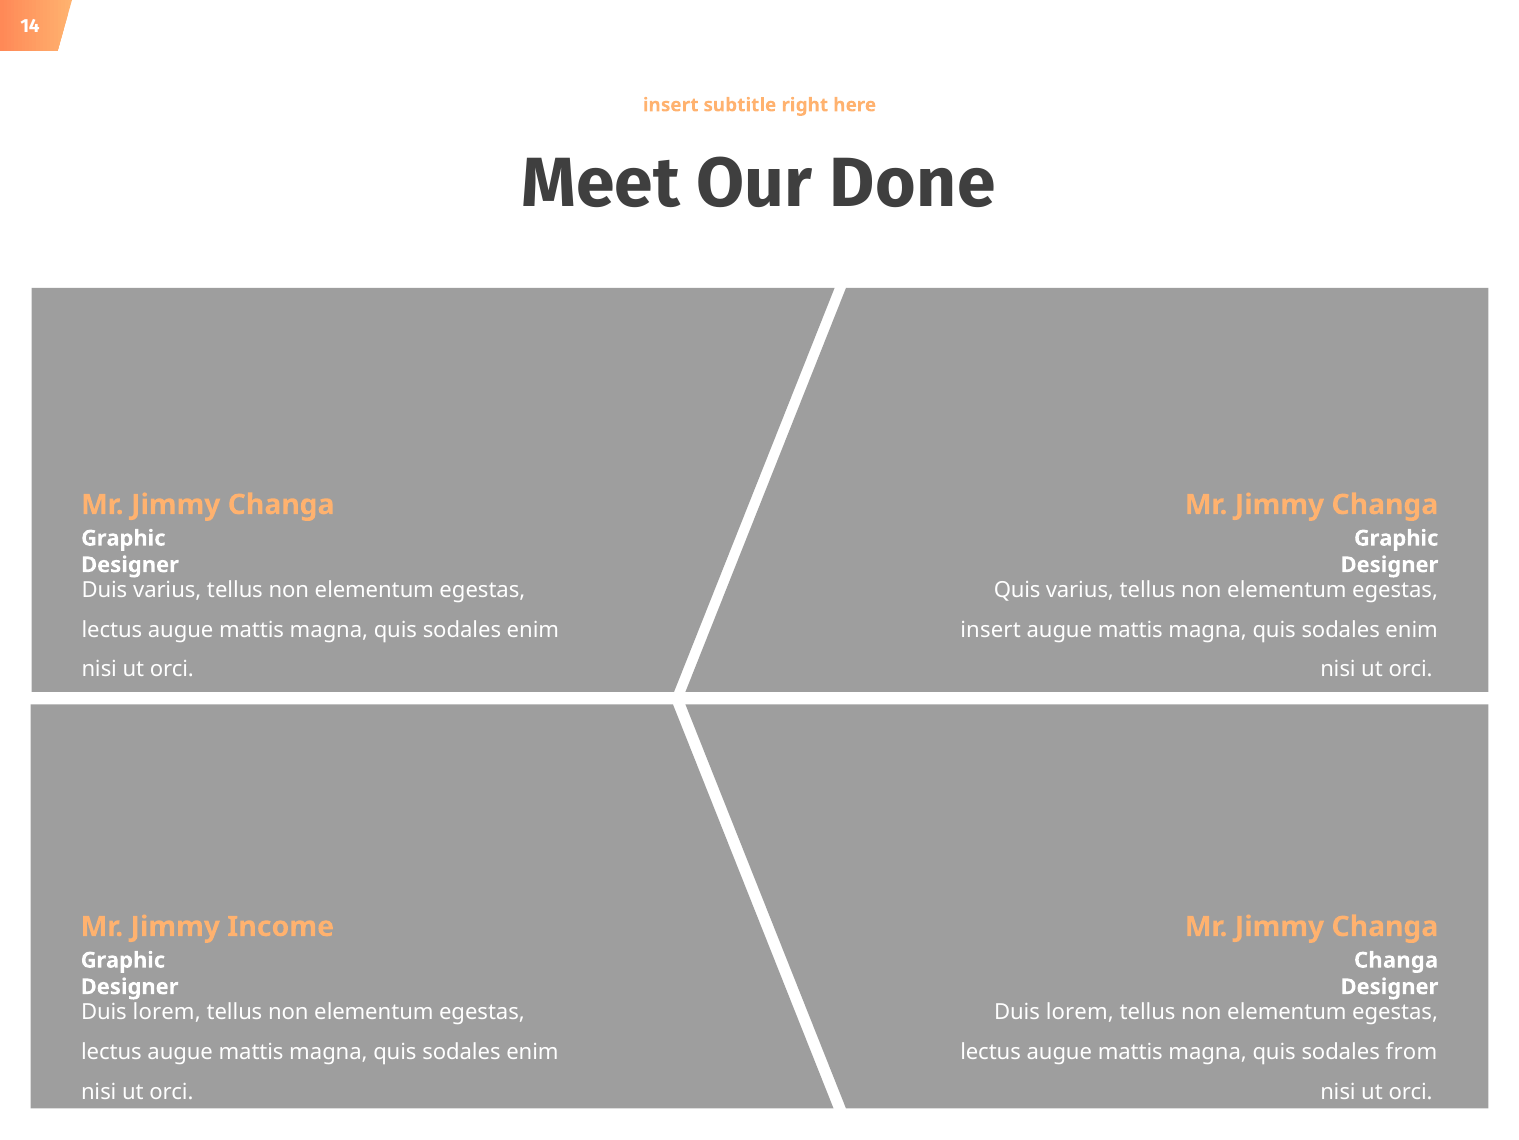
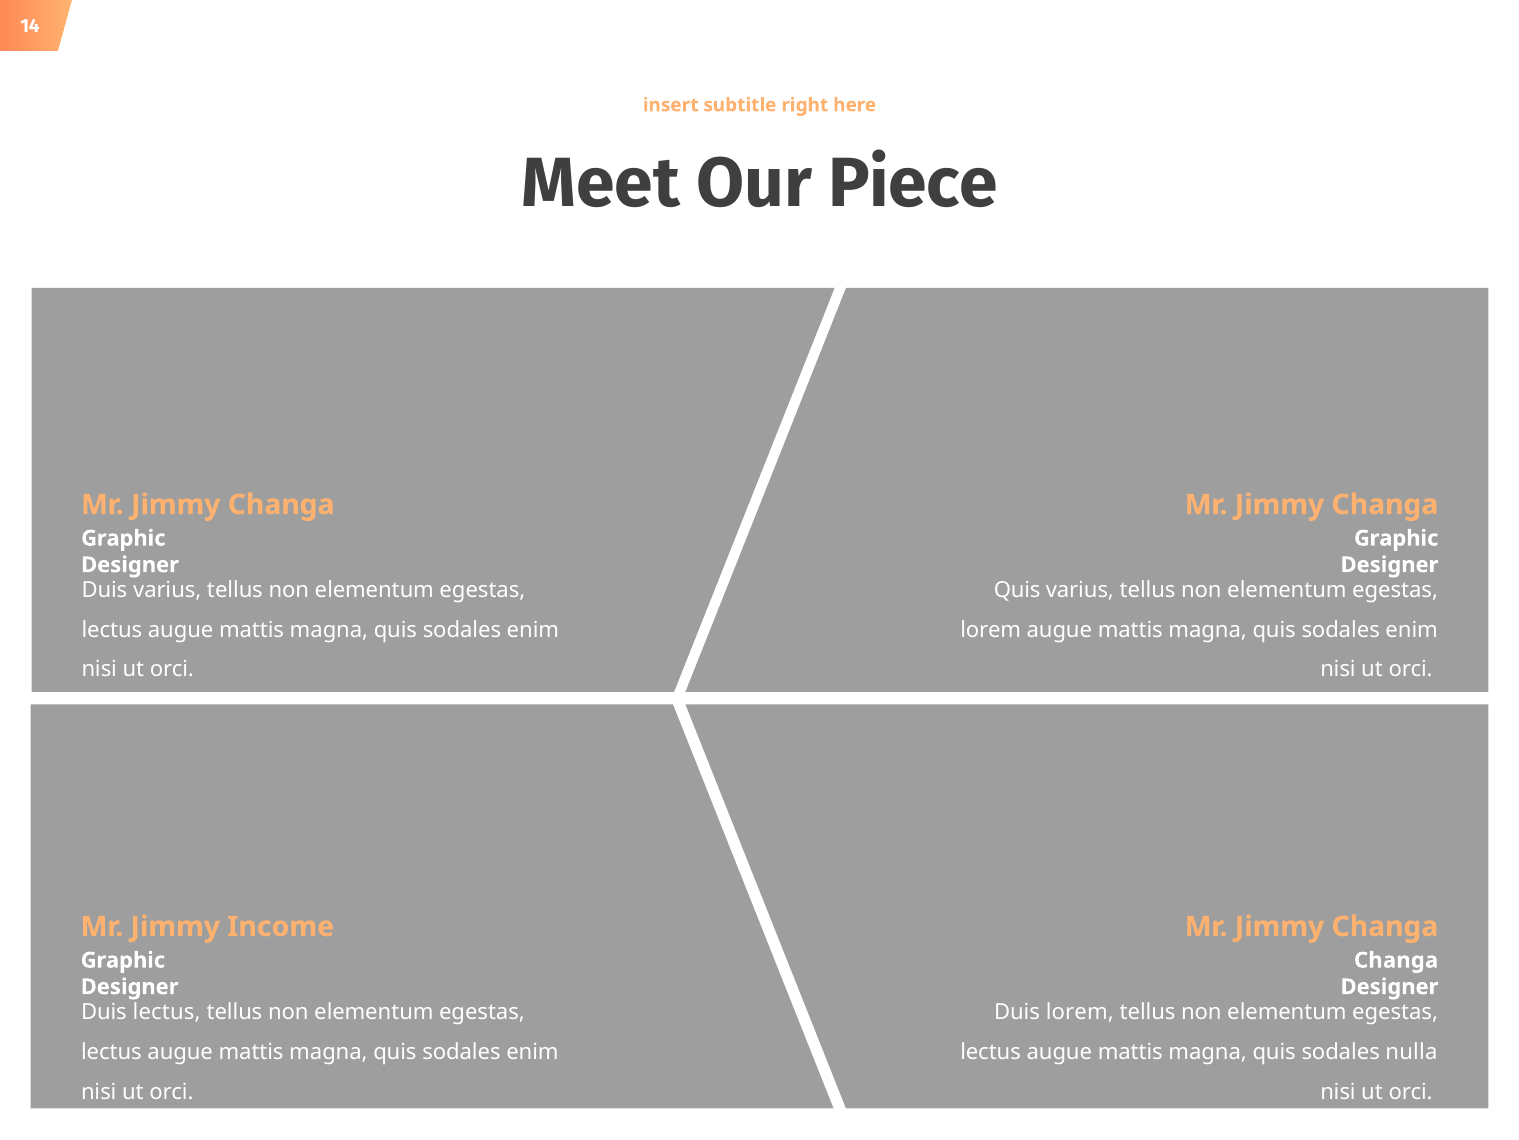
Done: Done -> Piece (913, 183)
insert: insert -> lorem (991, 629)
lorem: lorem -> lectus (167, 1011)
from: from -> nulla (1411, 1051)
